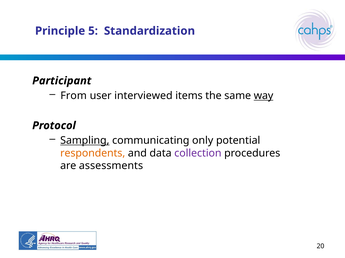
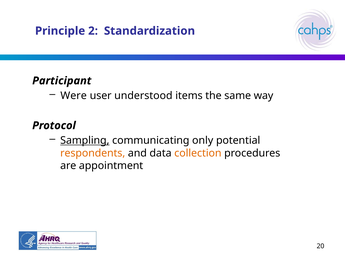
5: 5 -> 2 (93, 31)
From: From -> Were (74, 96)
interviewed: interviewed -> understood (143, 96)
way underline: present -> none (264, 96)
collection colour: purple -> orange (198, 154)
assessments: assessments -> appointment (111, 166)
